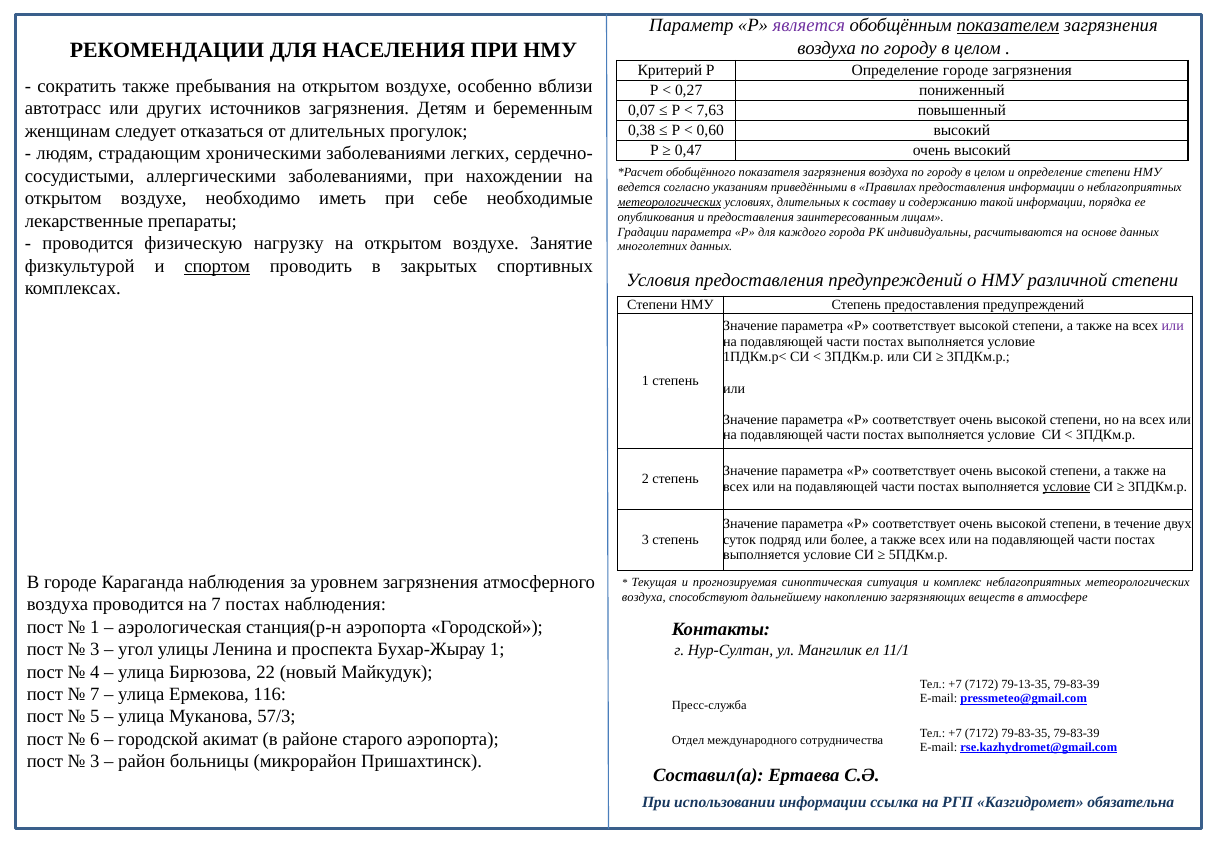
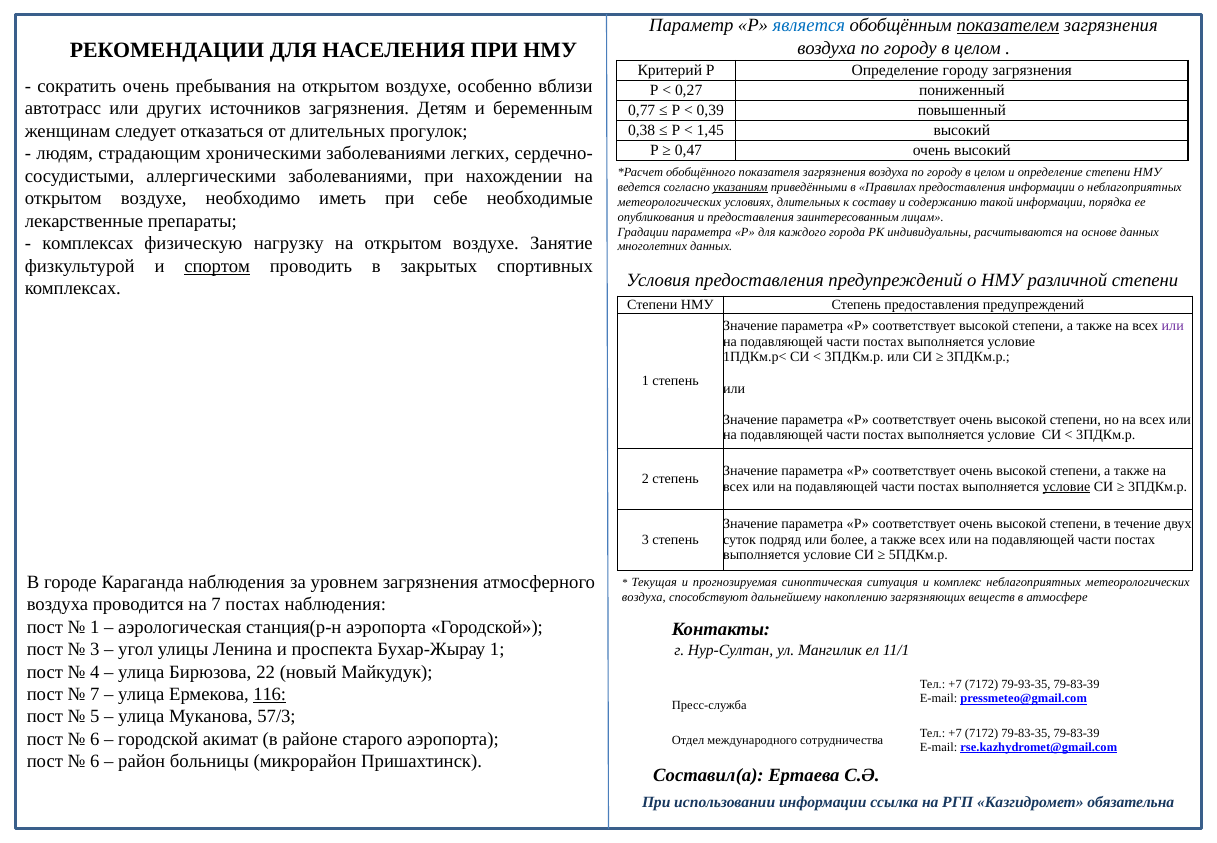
является colour: purple -> blue (809, 26)
Определение городе: городе -> городу (966, 70)
сократить также: также -> очень (146, 86)
0,07: 0,07 -> 0,77 (642, 110)
7,63: 7,63 -> 0,39 (710, 110)
0,60: 0,60 -> 1,45 (710, 130)
указаниям underline: none -> present (740, 187)
метеорологических underline: present -> none (670, 202)
проводится: проводится -> комплексах (88, 244)
79-13-35: 79-13-35 -> 79-93-35 (1026, 684)
116 underline: none -> present (270, 694)
3: 3 -> 6 (95, 761)
